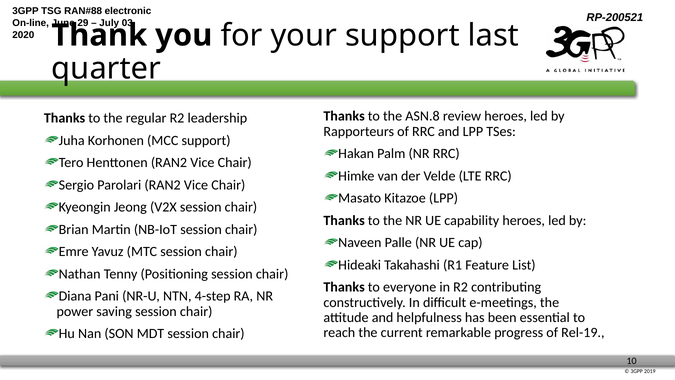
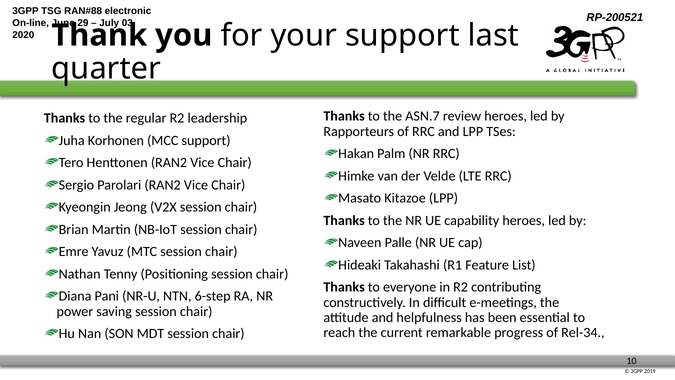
ASN.8: ASN.8 -> ASN.7 (423, 116)
4-step: 4-step -> 6-step (213, 296)
Rel-19: Rel-19 -> Rel-34 (583, 333)
